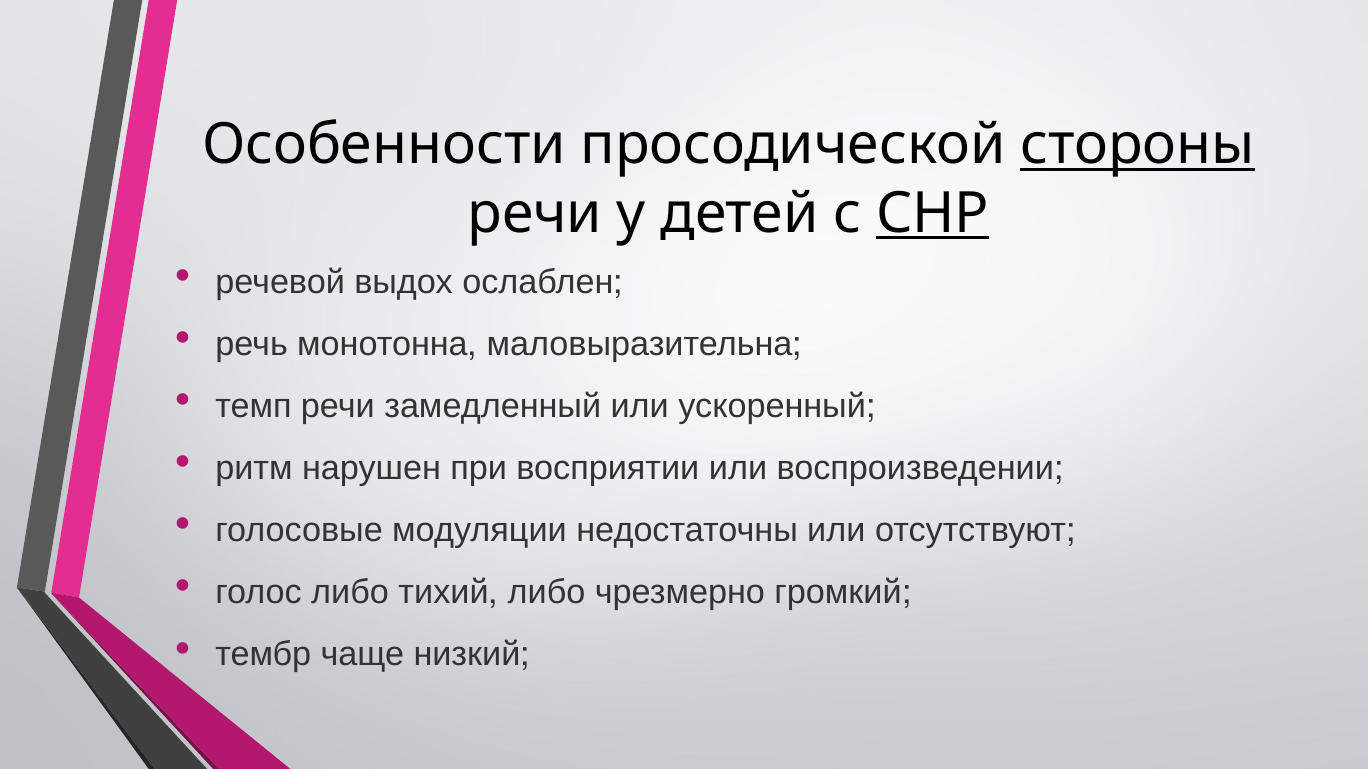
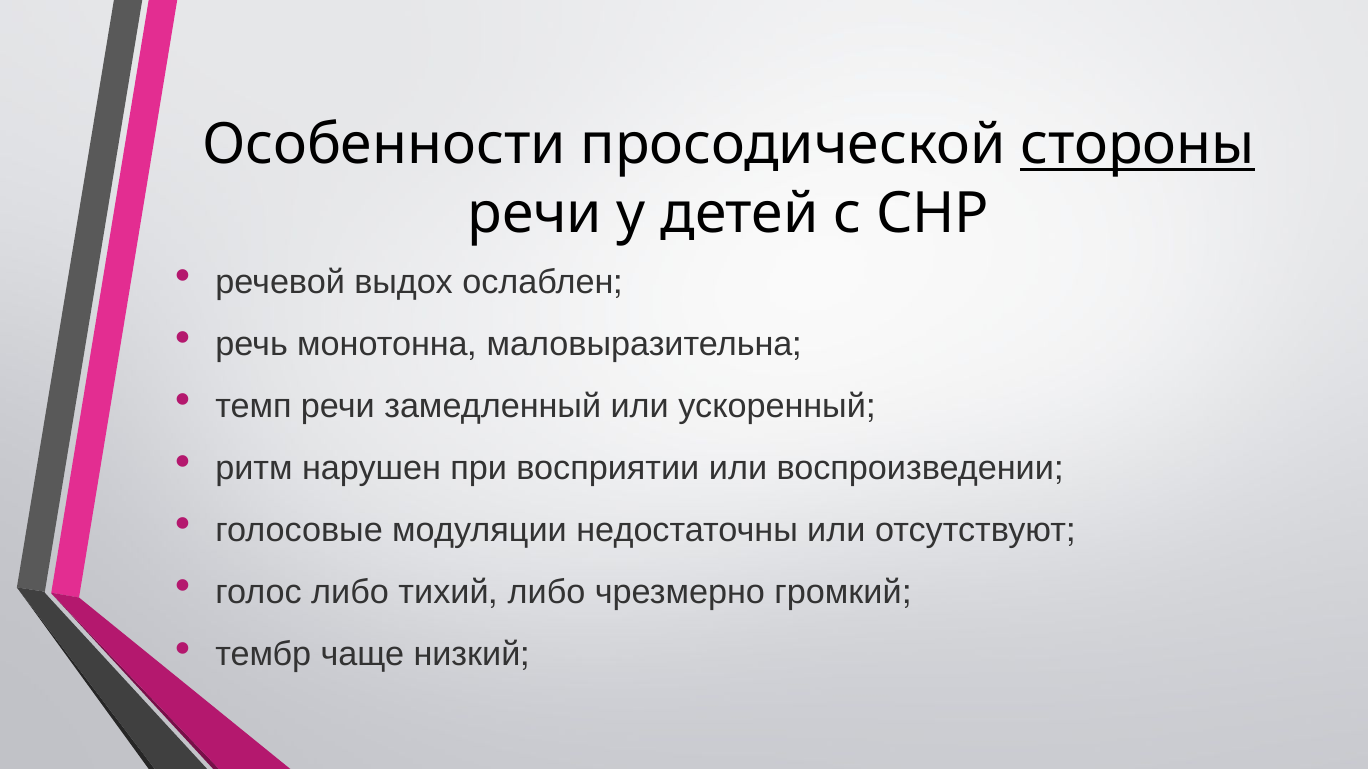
СНР underline: present -> none (933, 213)
